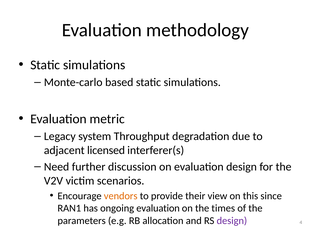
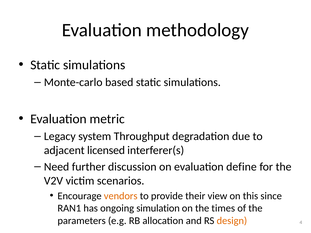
evaluation design: design -> define (241, 167)
ongoing evaluation: evaluation -> simulation (158, 209)
design colour: purple -> orange (232, 221)
